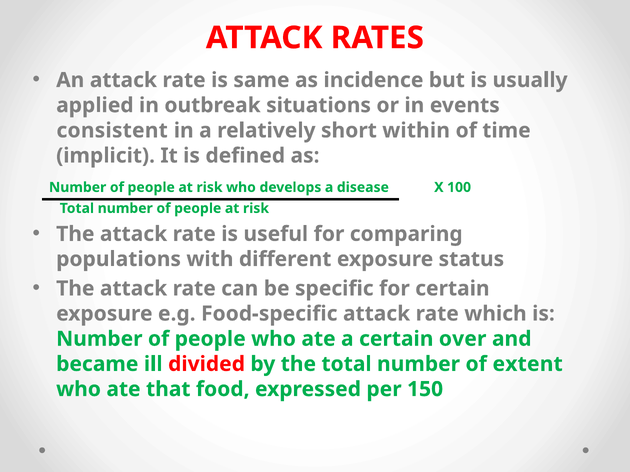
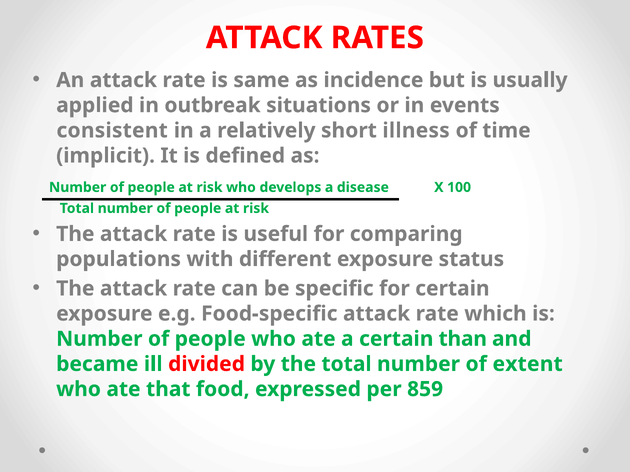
within: within -> illness (416, 131)
over: over -> than (463, 339)
150: 150 -> 859 (425, 390)
